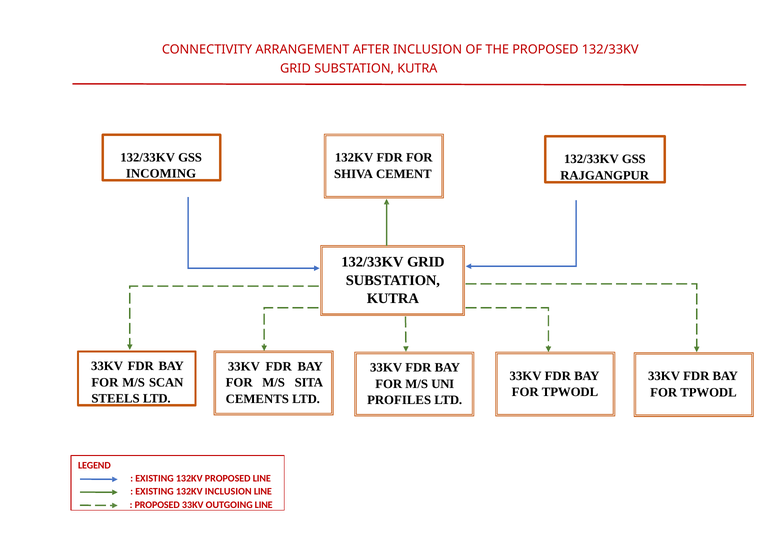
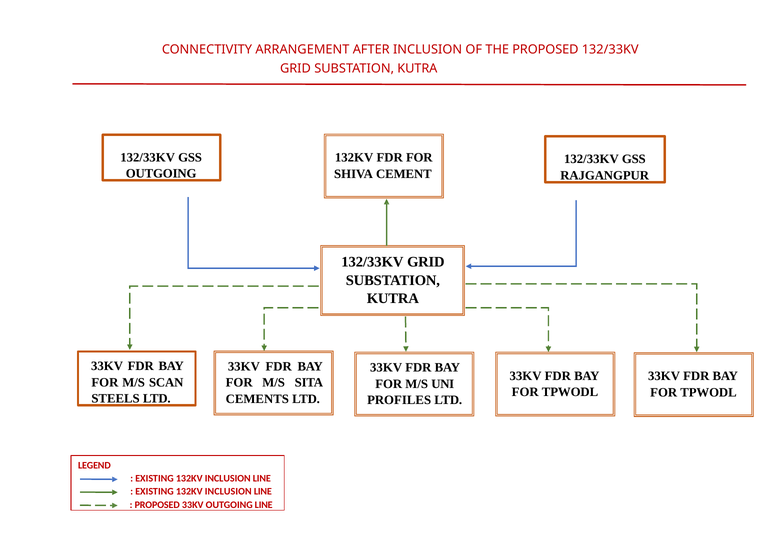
INCOMING: INCOMING -> OUTGOING (161, 174)
PROPOSED: PROPOSED -> INCLUSION (228, 479)
